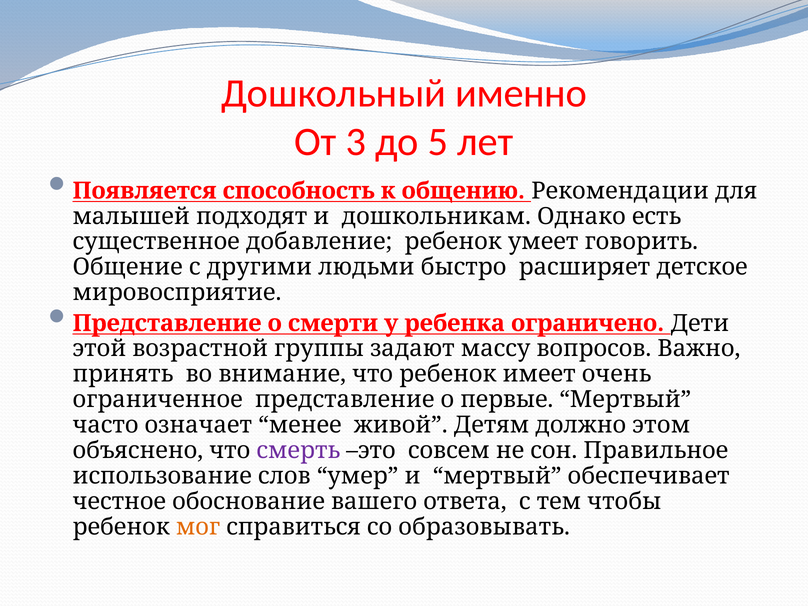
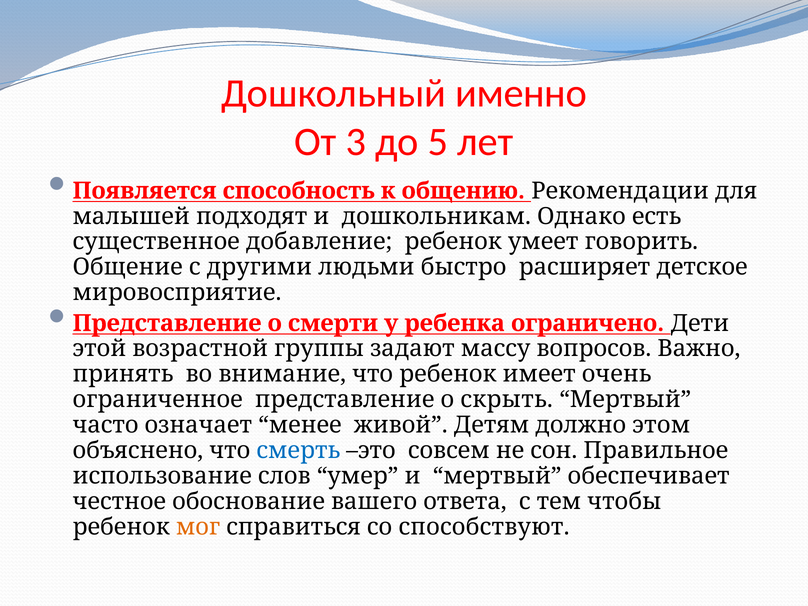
первые: первые -> скрыть (507, 400)
смерть colour: purple -> blue (298, 450)
образовывать: образовывать -> способствуют (484, 527)
